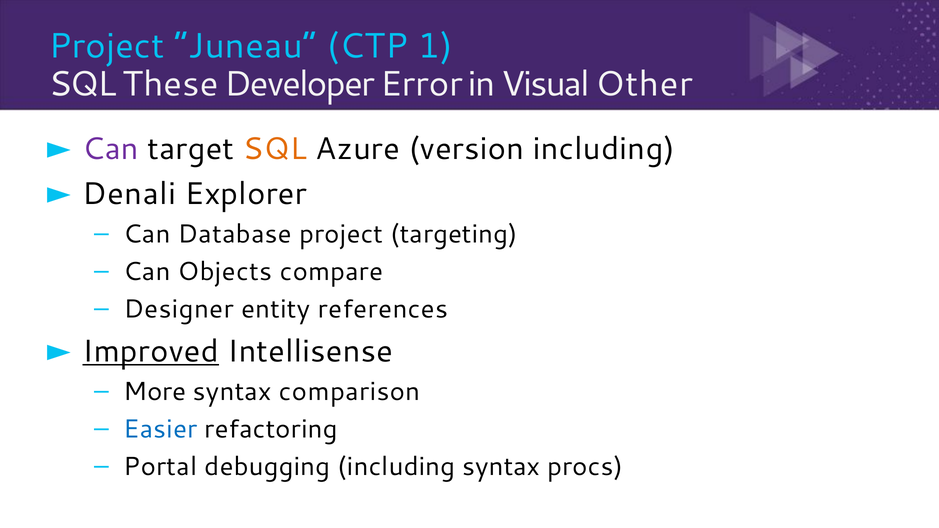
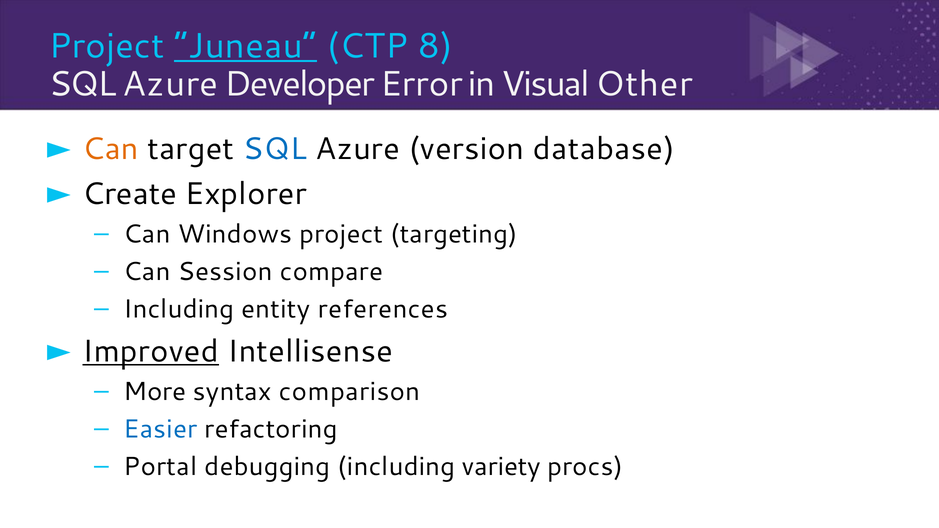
Juneau underline: none -> present (246, 46)
1: 1 -> 8 (435, 46)
These: These -> Azure (170, 84)
Can colour: purple -> orange (111, 149)
SQL colour: orange -> blue (275, 149)
version including: including -> database (604, 149)
Denali: Denali -> Create (130, 194)
Database: Database -> Windows (235, 234)
Objects: Objects -> Session (225, 272)
Designer: Designer -> Including (179, 309)
including syntax: syntax -> variety (501, 467)
